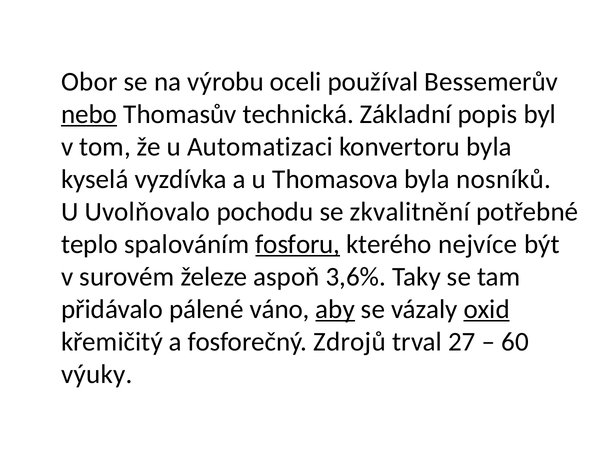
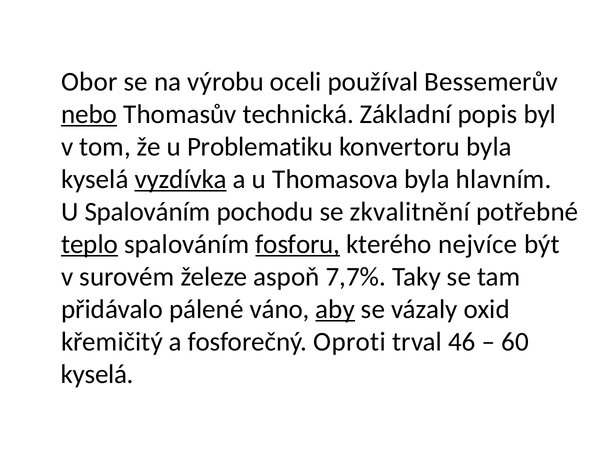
Automatizaci: Automatizaci -> Problematiku (260, 147)
vyzdívka underline: none -> present (181, 179)
nosníků: nosníků -> hlavním (504, 179)
U Uvolňovalo: Uvolňovalo -> Spalováním (148, 212)
teplo underline: none -> present (90, 244)
3,6%: 3,6% -> 7,7% (356, 277)
oxid underline: present -> none (487, 309)
Zdrojů: Zdrojů -> Oproti (350, 342)
27: 27 -> 46 (462, 342)
výuky: výuky -> kyselá (97, 374)
